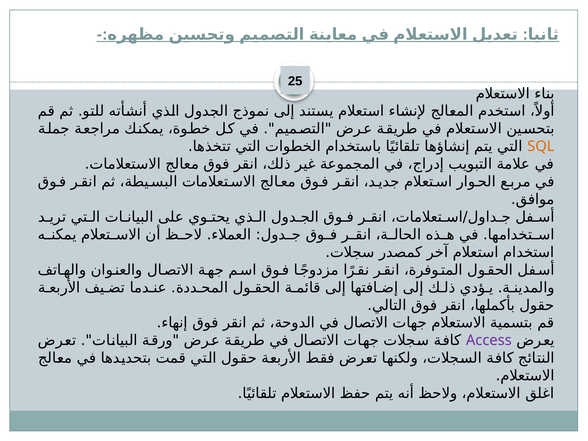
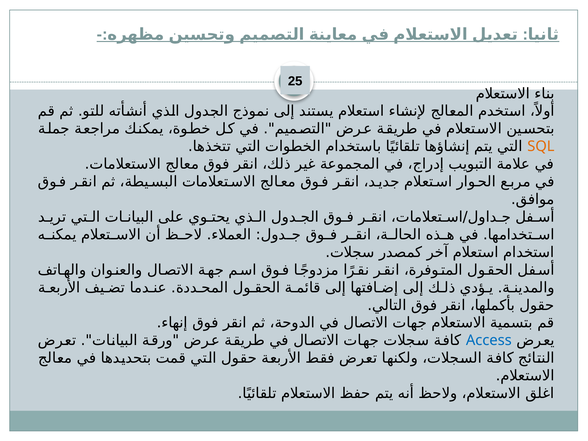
Access colour: purple -> blue (489, 340)
